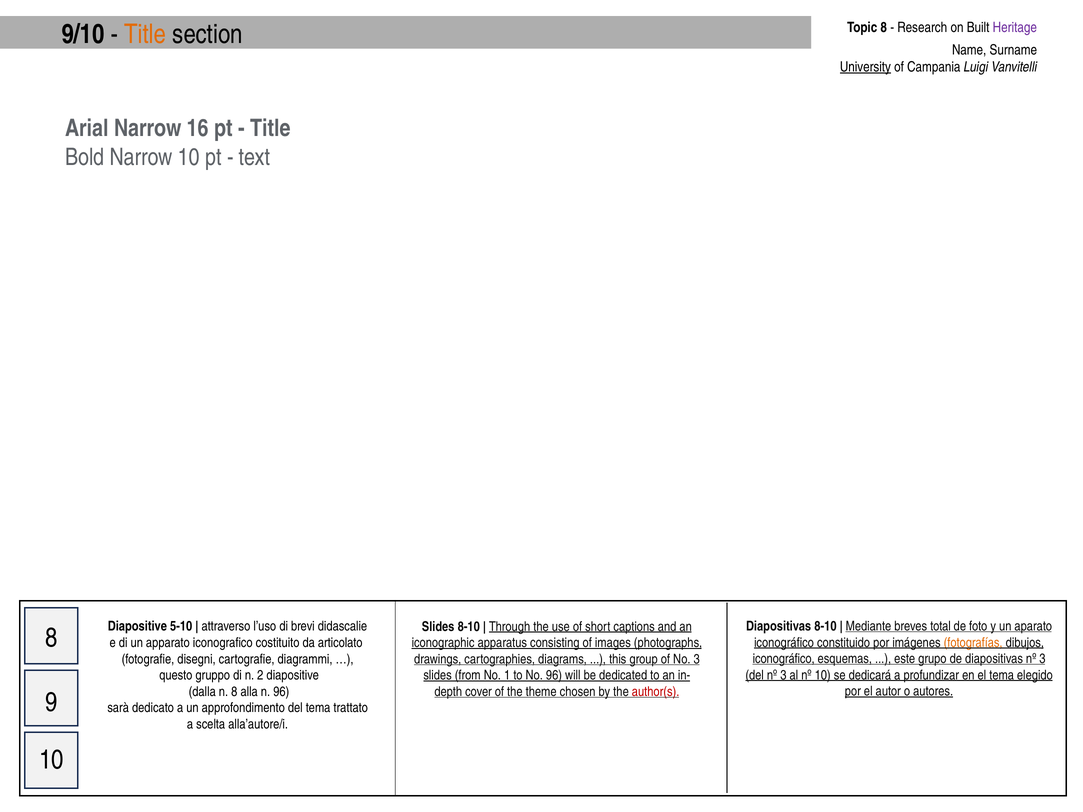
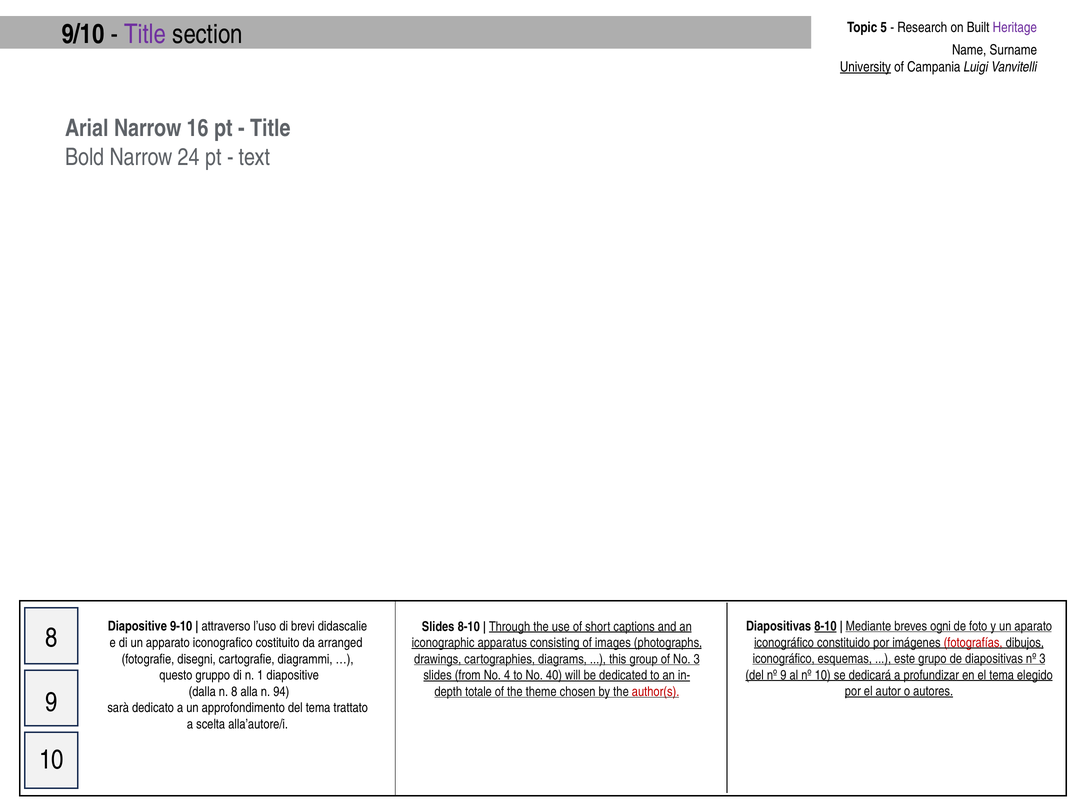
Topic 8: 8 -> 5 (884, 27)
Title colour: orange -> purple (145, 34)
Narrow 10: 10 -> 24 (189, 157)
8-10 underline: none -> present (825, 626)
total: total -> ogni (941, 626)
5-10: 5-10 -> 9-10 (181, 627)
fotografías colour: orange -> red (973, 643)
articolato: articolato -> arranged (340, 643)
del nº 3: 3 -> 9 (783, 675)
2: 2 -> 1 (260, 676)
1: 1 -> 4 (507, 676)
No 96: 96 -> 40 (554, 676)
n 96: 96 -> 94 (281, 692)
cover: cover -> totale (478, 692)
